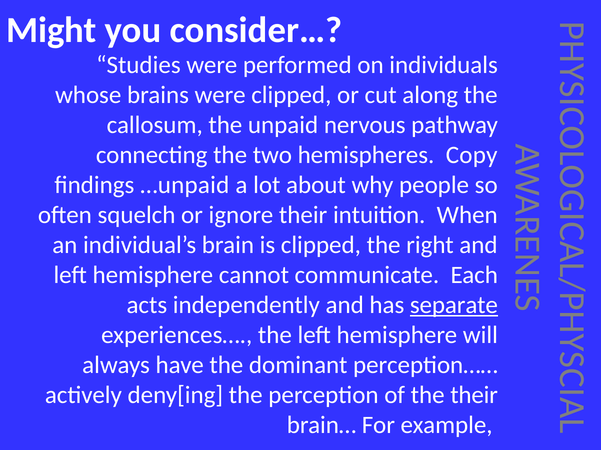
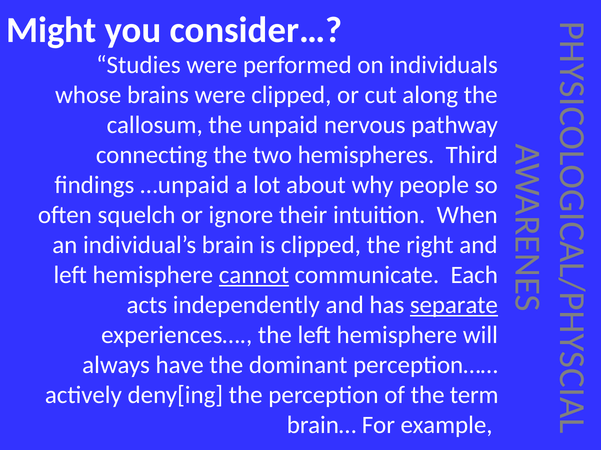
Copy: Copy -> Third (472, 155)
cannot underline: none -> present (254, 275)
the their: their -> term (474, 395)
